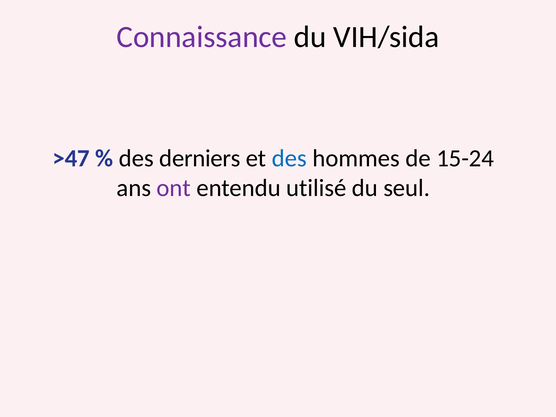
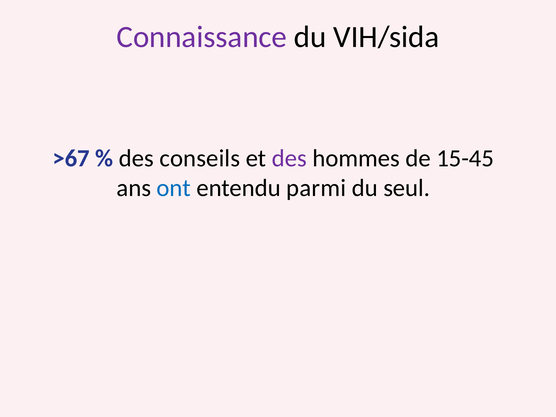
>47: >47 -> >67 (71, 158)
derniers: derniers -> conseils (200, 158)
des colour: blue -> purple (289, 158)
15-24: 15-24 -> 15-45 (465, 158)
ont colour: purple -> blue (174, 188)
utilisé: utilisé -> parmi (316, 188)
